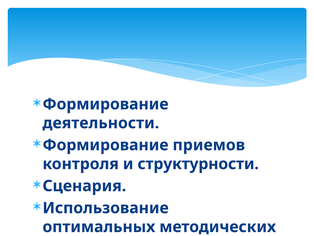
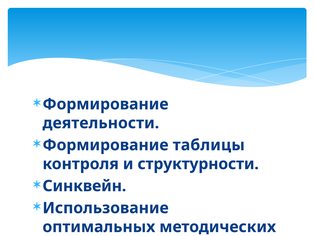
Формирование приемов: приемов -> таблицы (209, 145)
Сценария: Сценария -> Синквейн (84, 186)
